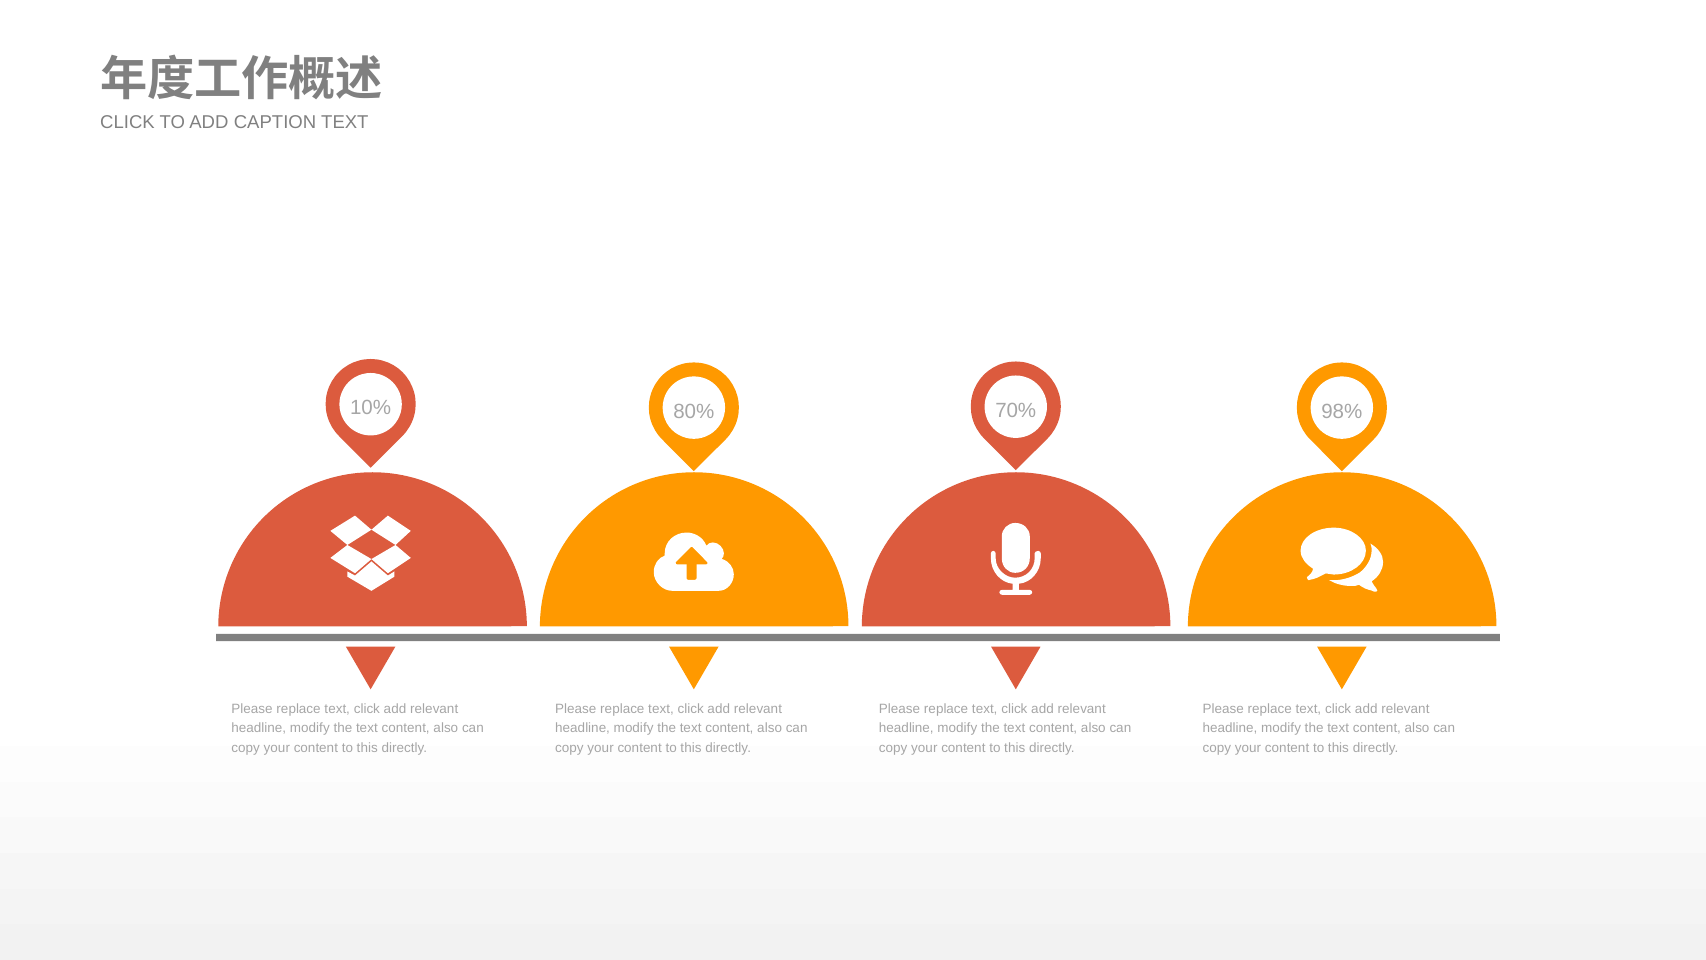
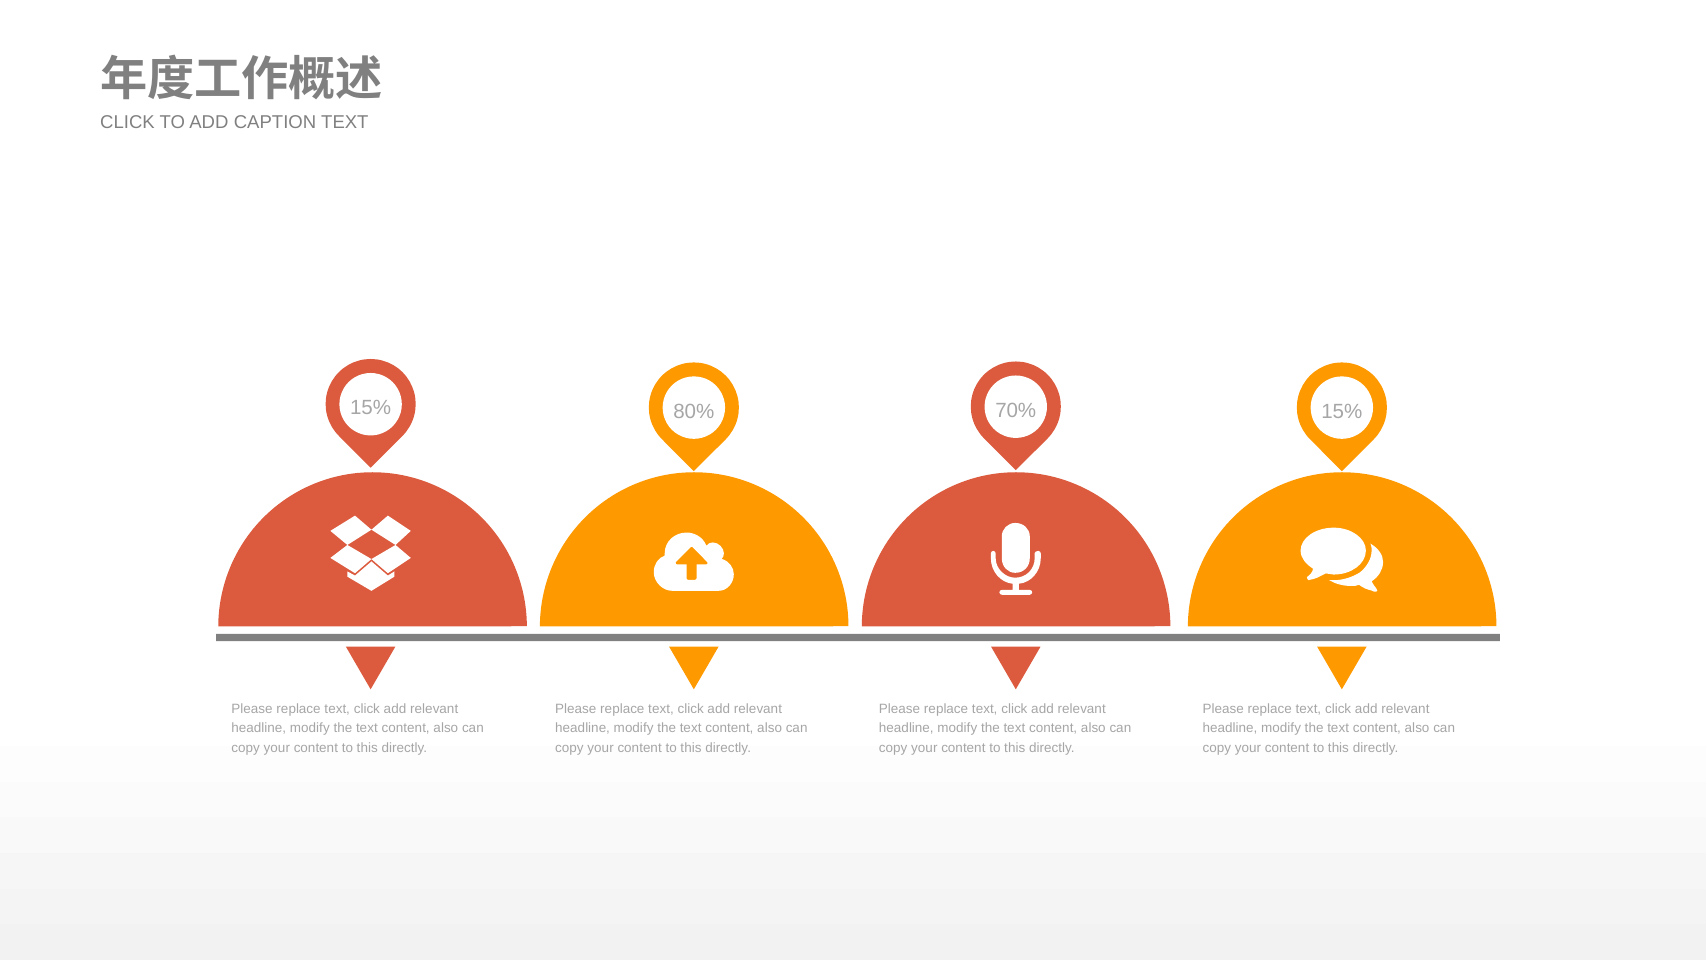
10%: 10% -> 15% (371, 408)
70% 98%: 98% -> 15% (1342, 411)
